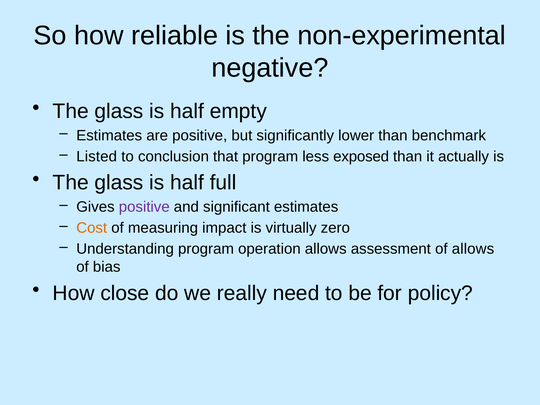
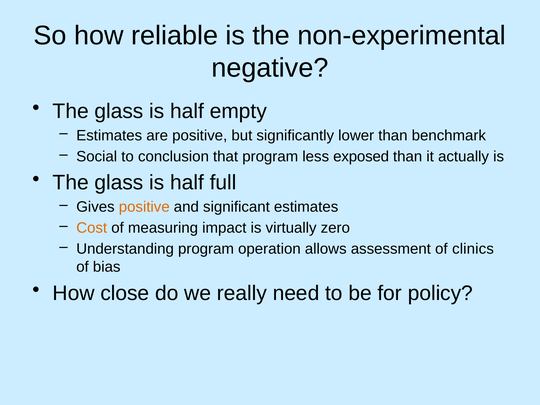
Listed: Listed -> Social (97, 156)
positive colour: purple -> orange (144, 207)
of allows: allows -> clinics (473, 249)
